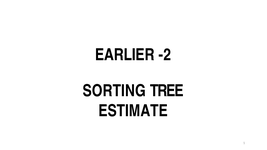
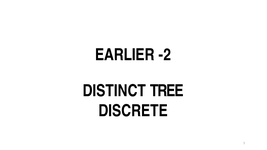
SORTING: SORTING -> DISTINCT (114, 91)
ESTIMATE: ESTIMATE -> DISCRETE (133, 111)
